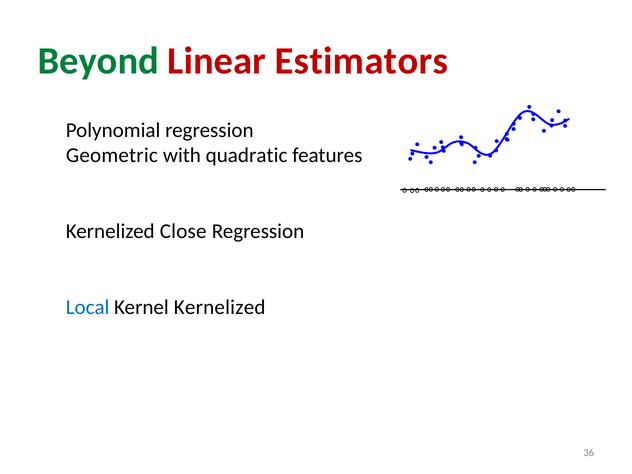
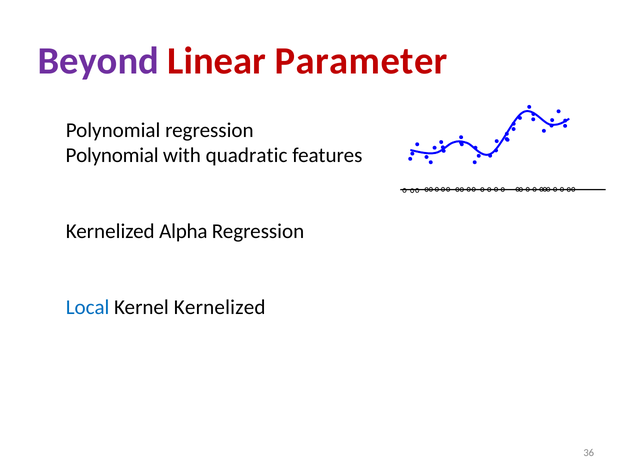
Beyond colour: green -> purple (98, 61)
Estimators: Estimators -> Parameter (361, 61)
Geometric: Geometric -> Polynomial (112, 155)
Close: Close -> Alpha (183, 231)
